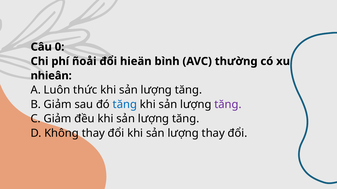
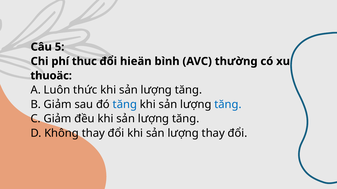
0: 0 -> 5 (60, 47)
ñoåi: ñoåi -> thuc (84, 61)
nhieân: nhieân -> thuoäc (51, 76)
tăng colour: purple -> blue (228, 105)
